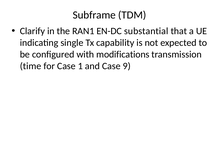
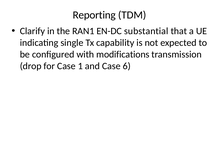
Subframe: Subframe -> Reporting (94, 15)
time: time -> drop (31, 66)
9: 9 -> 6 (127, 66)
